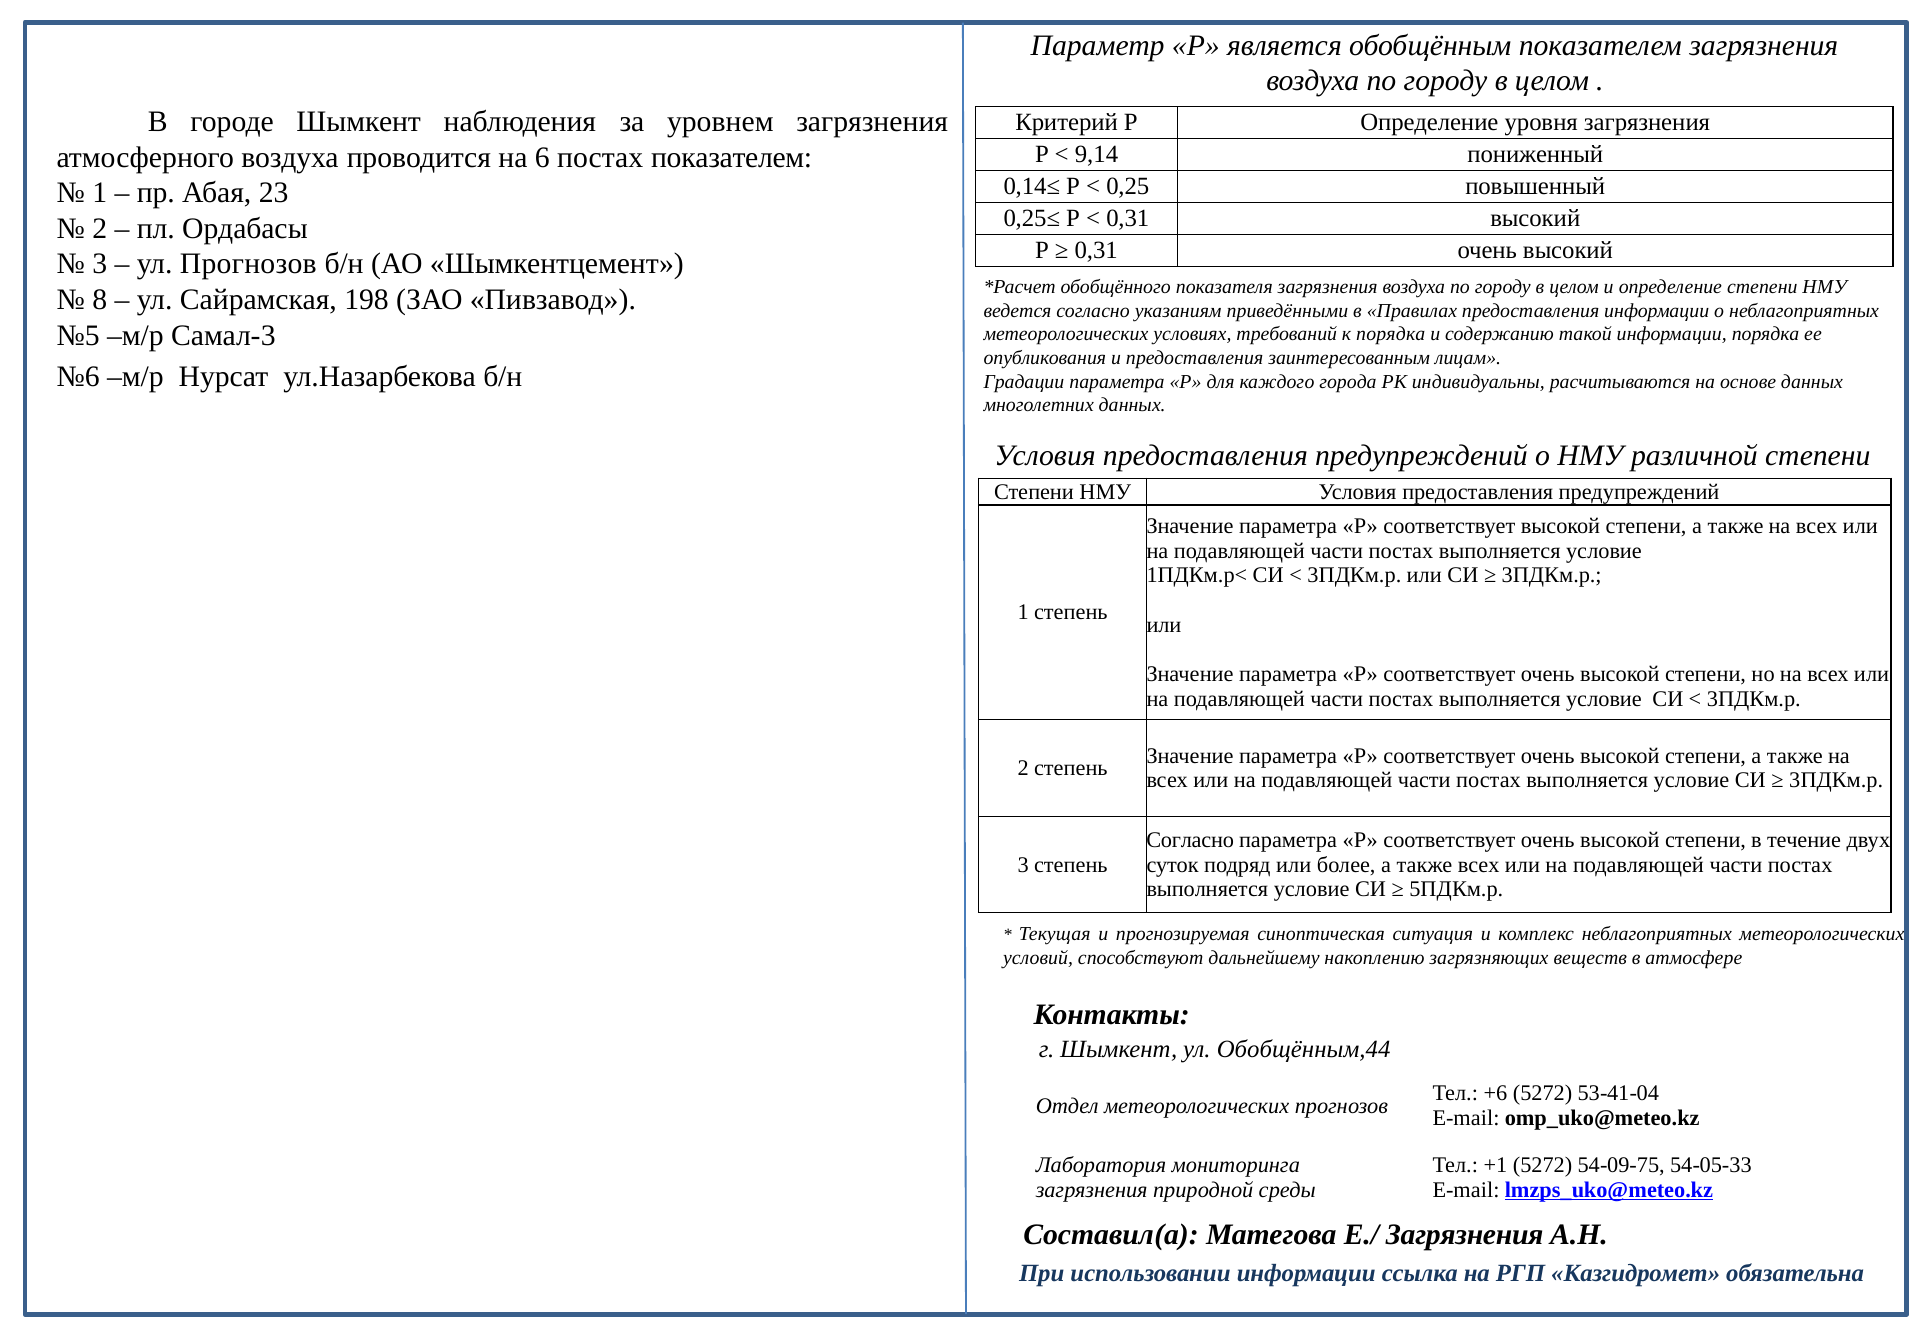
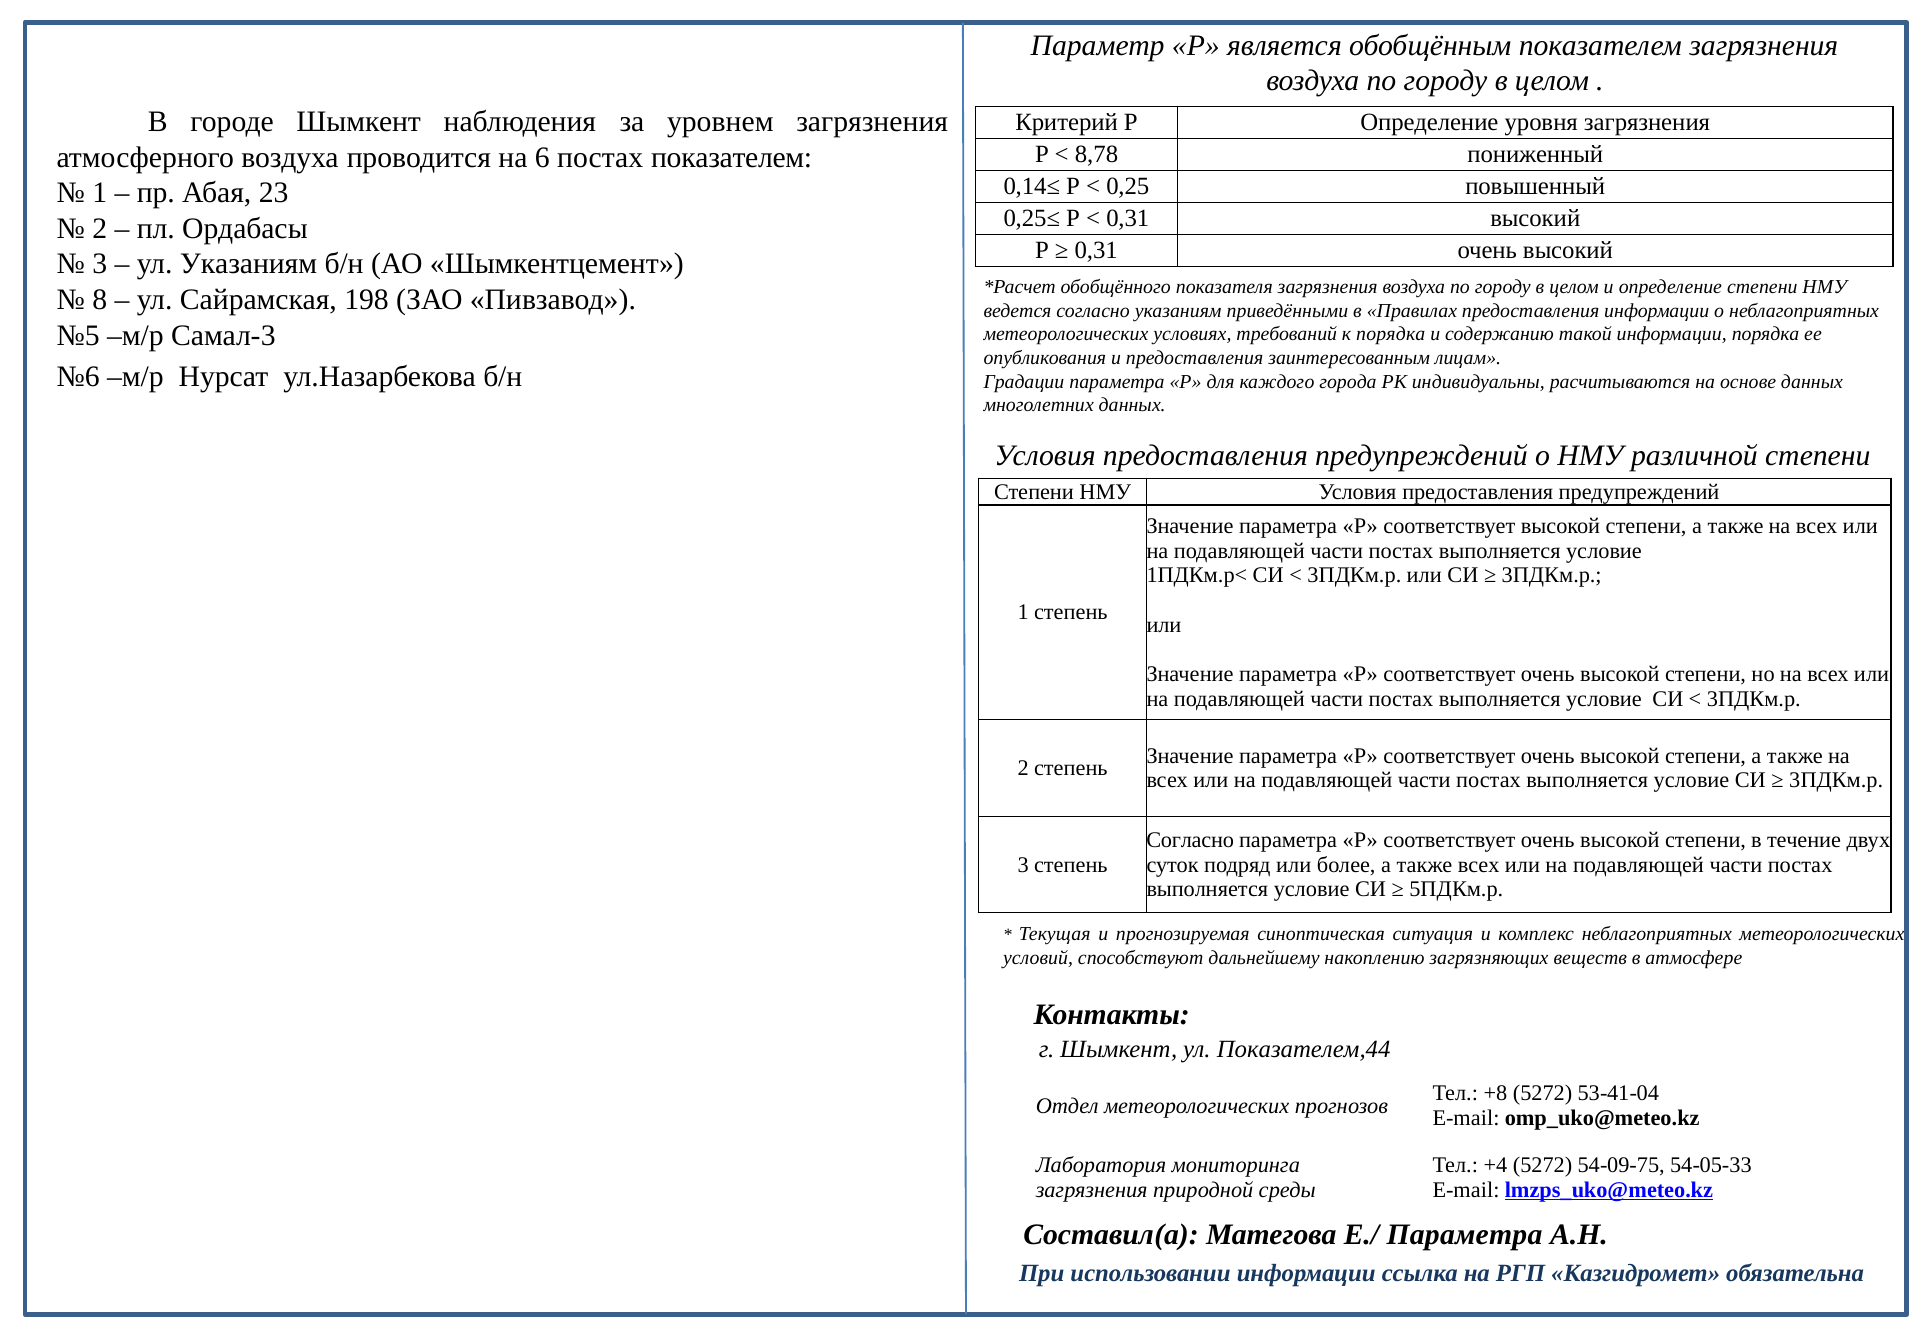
9,14: 9,14 -> 8,78 (1096, 155)
ул Прогнозов: Прогнозов -> Указаниям (248, 264)
Обобщённым,44: Обобщённым,44 -> Показателем,44 (1304, 1050)
+6: +6 -> +8 (1496, 1094)
+1: +1 -> +4 (1496, 1165)
Е./ Загрязнения: Загрязнения -> Параметра (1464, 1235)
